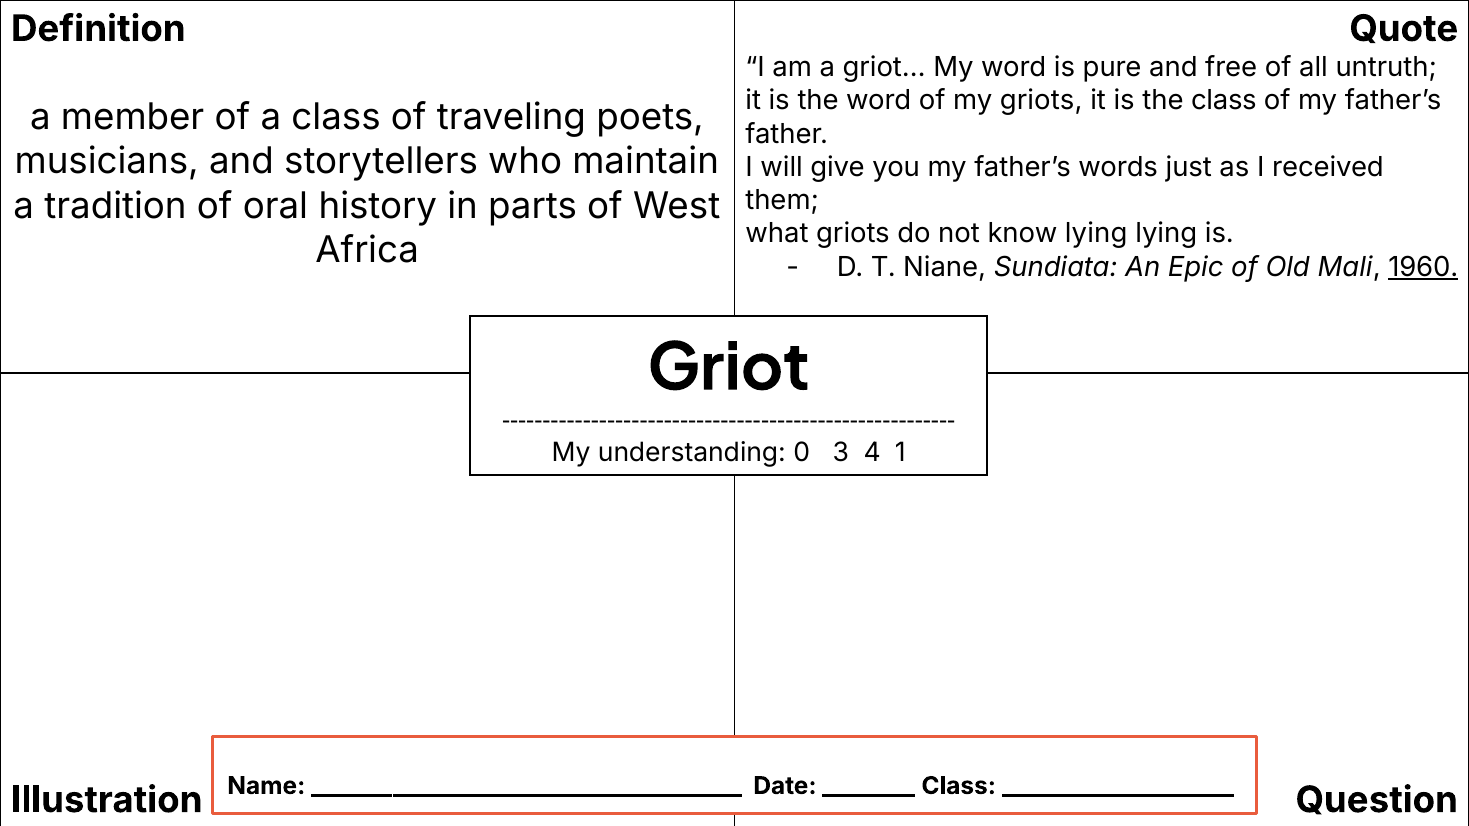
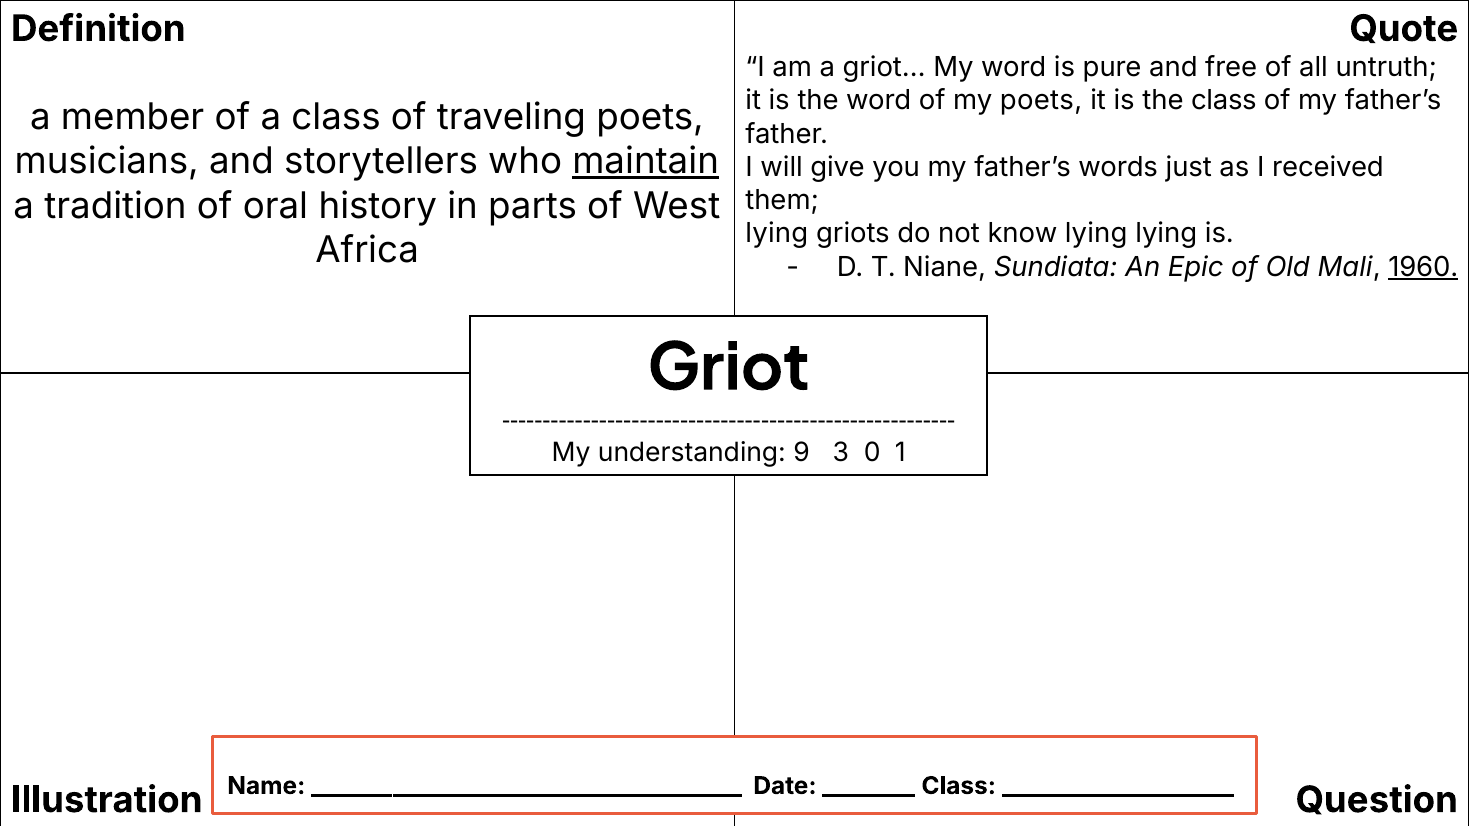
my griots: griots -> poets (1041, 101)
maintain underline: none -> present (646, 162)
what: what -> lying (777, 234)
0: 0 -> 9 (802, 453)
4: 4 -> 0 (872, 453)
